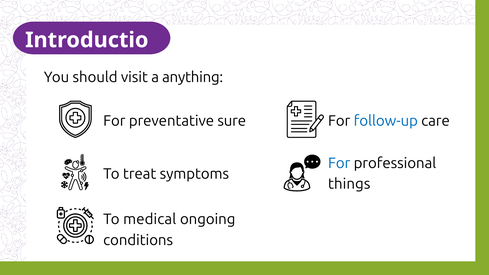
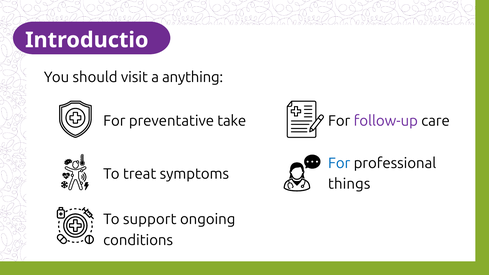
sure: sure -> take (232, 121)
follow-up colour: blue -> purple (386, 121)
medical: medical -> support (150, 219)
